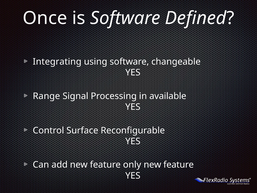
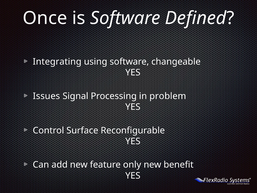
Range: Range -> Issues (46, 96)
available: available -> problem (168, 96)
feature: feature -> benefit (179, 165)
